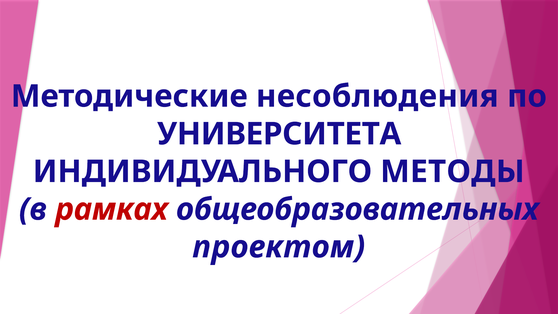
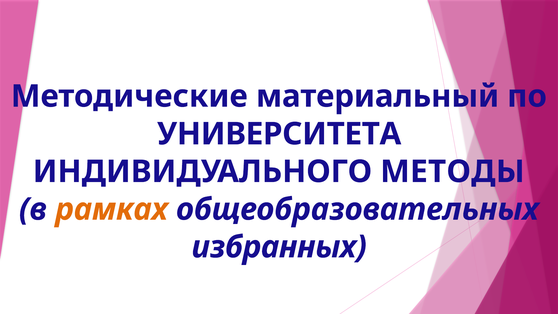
несоблюдения: несоблюдения -> материальный (378, 96)
рамках colour: red -> orange (112, 209)
проектом: проектом -> избранных (279, 247)
